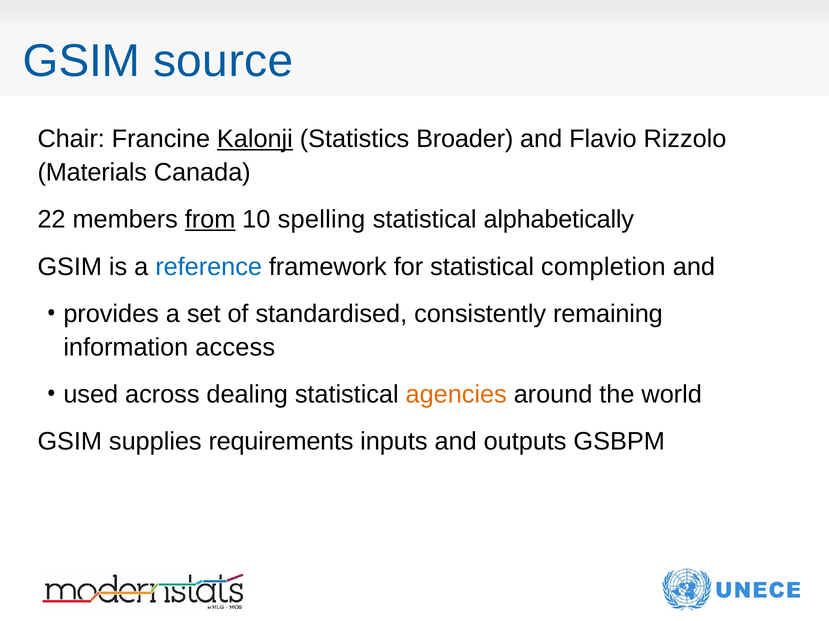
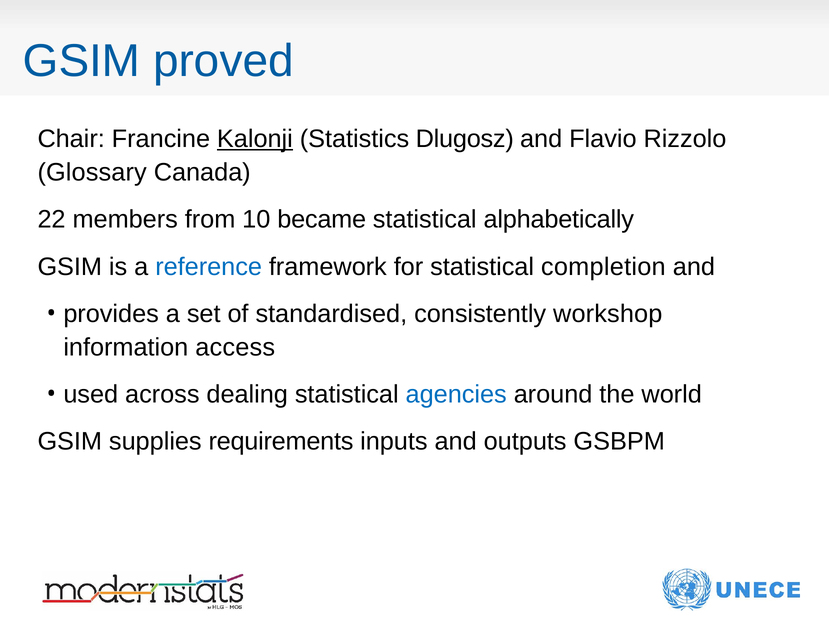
source: source -> proved (223, 61)
Broader: Broader -> Dlugosz (465, 139)
Materials: Materials -> Glossary (92, 173)
from underline: present -> none (210, 220)
spelling: spelling -> became (322, 220)
remaining: remaining -> workshop (608, 314)
agencies colour: orange -> blue (456, 395)
